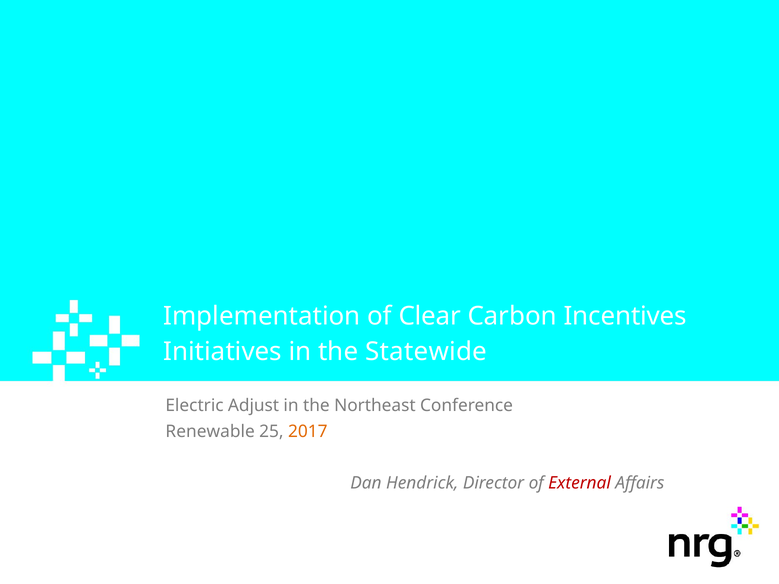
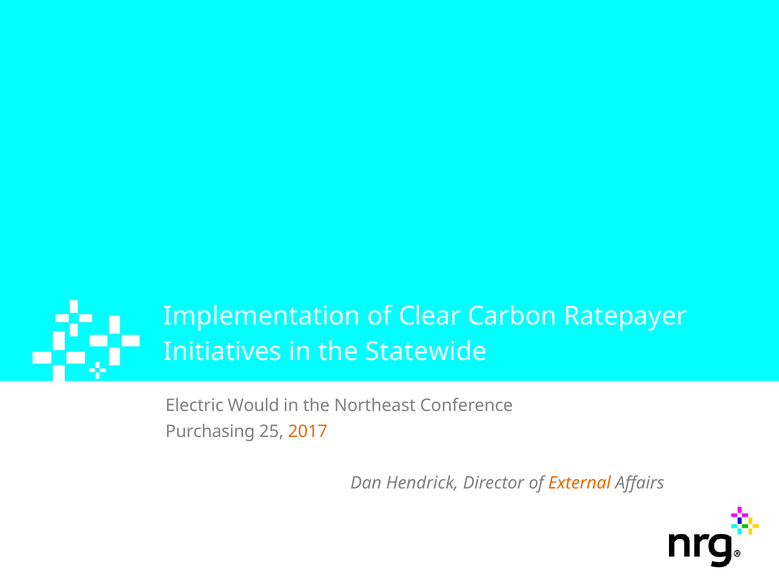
Incentives: Incentives -> Ratepayer (625, 316)
Adjust: Adjust -> Would (254, 406)
Renewable: Renewable -> Purchasing (210, 432)
External colour: red -> orange (580, 483)
